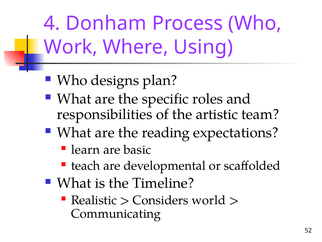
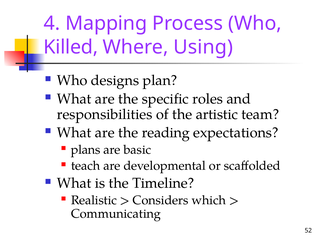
Donham: Donham -> Mapping (106, 23)
Work: Work -> Killed (71, 47)
learn: learn -> plans (86, 149)
world: world -> which (209, 200)
